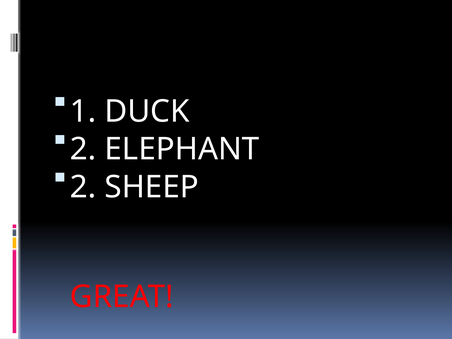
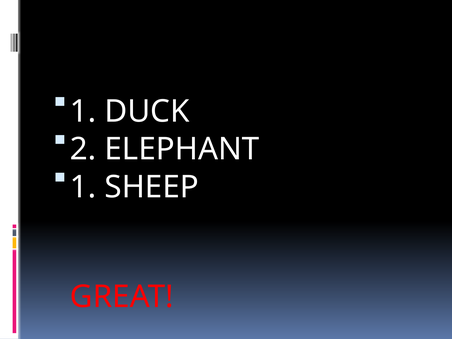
2: 2 -> 1 (83, 187)
